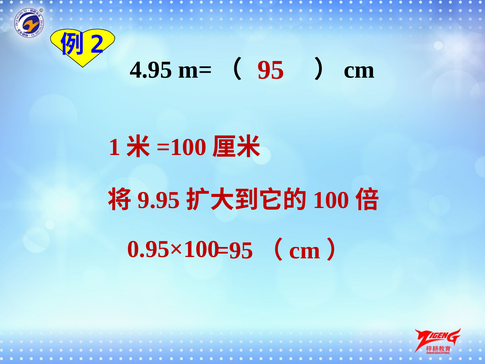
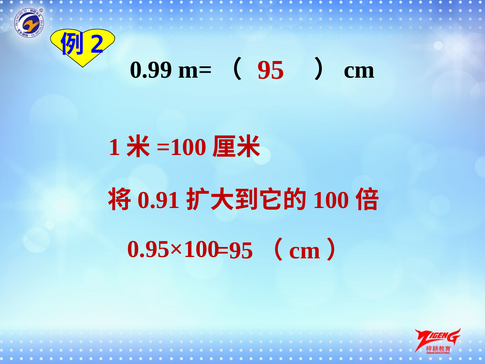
4.95: 4.95 -> 0.99 (151, 70)
9.95: 9.95 -> 0.91 (159, 200)
